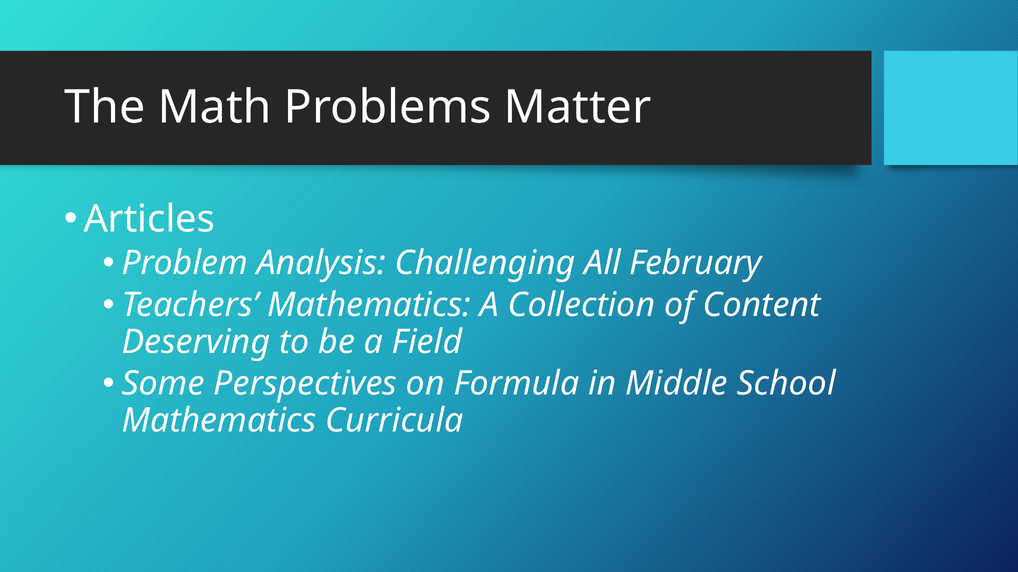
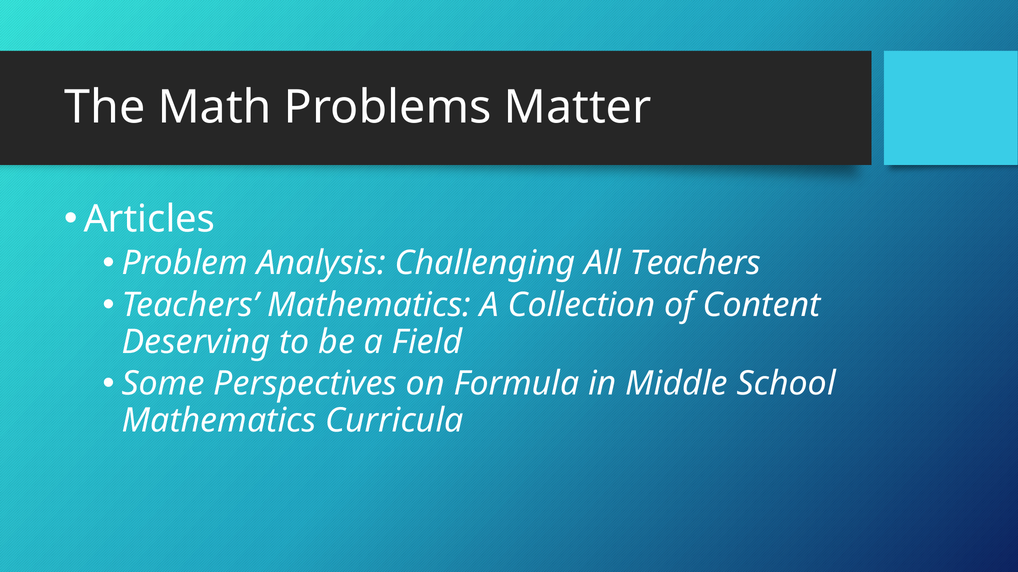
All February: February -> Teachers (695, 264)
